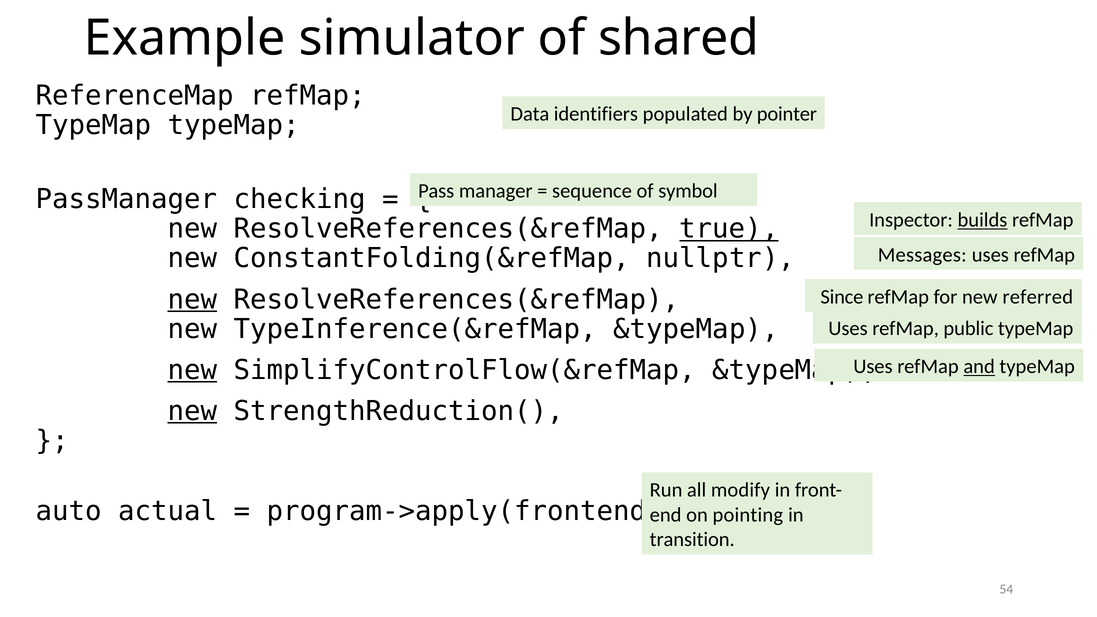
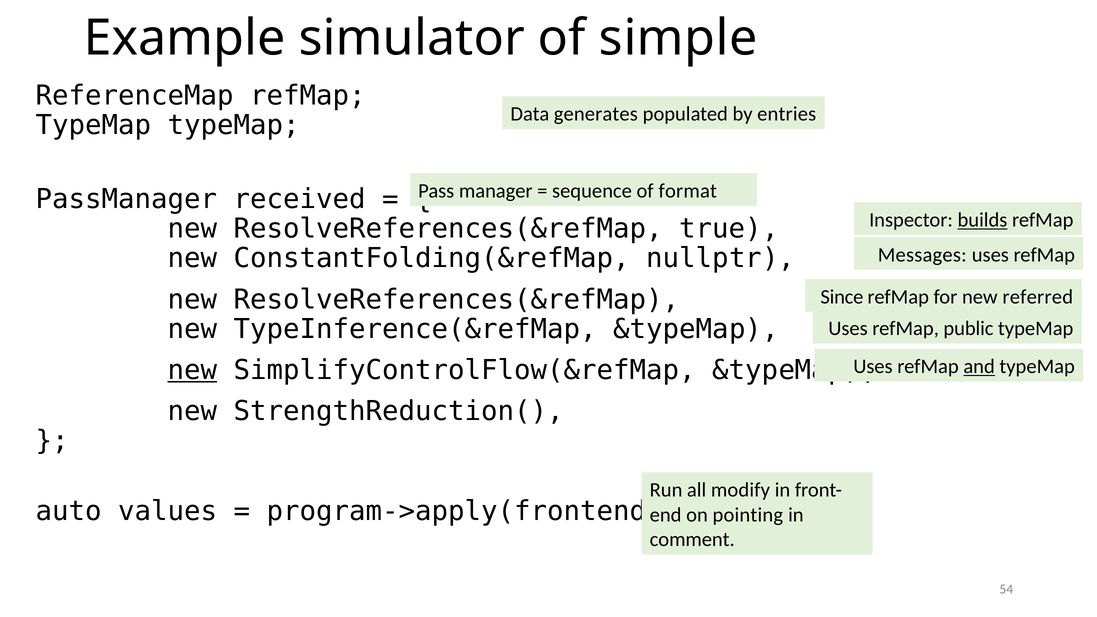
shared: shared -> simple (678, 38)
identifiers: identifiers -> generates (596, 114)
pointer: pointer -> entries (787, 114)
symbol: symbol -> format (688, 191)
checking: checking -> received (300, 199)
true underline: present -> none (729, 229)
new underline: present -> none (192, 299)
new underline: present -> none (192, 411)
actual: actual -> values (168, 511)
transition: transition -> comment (692, 540)
